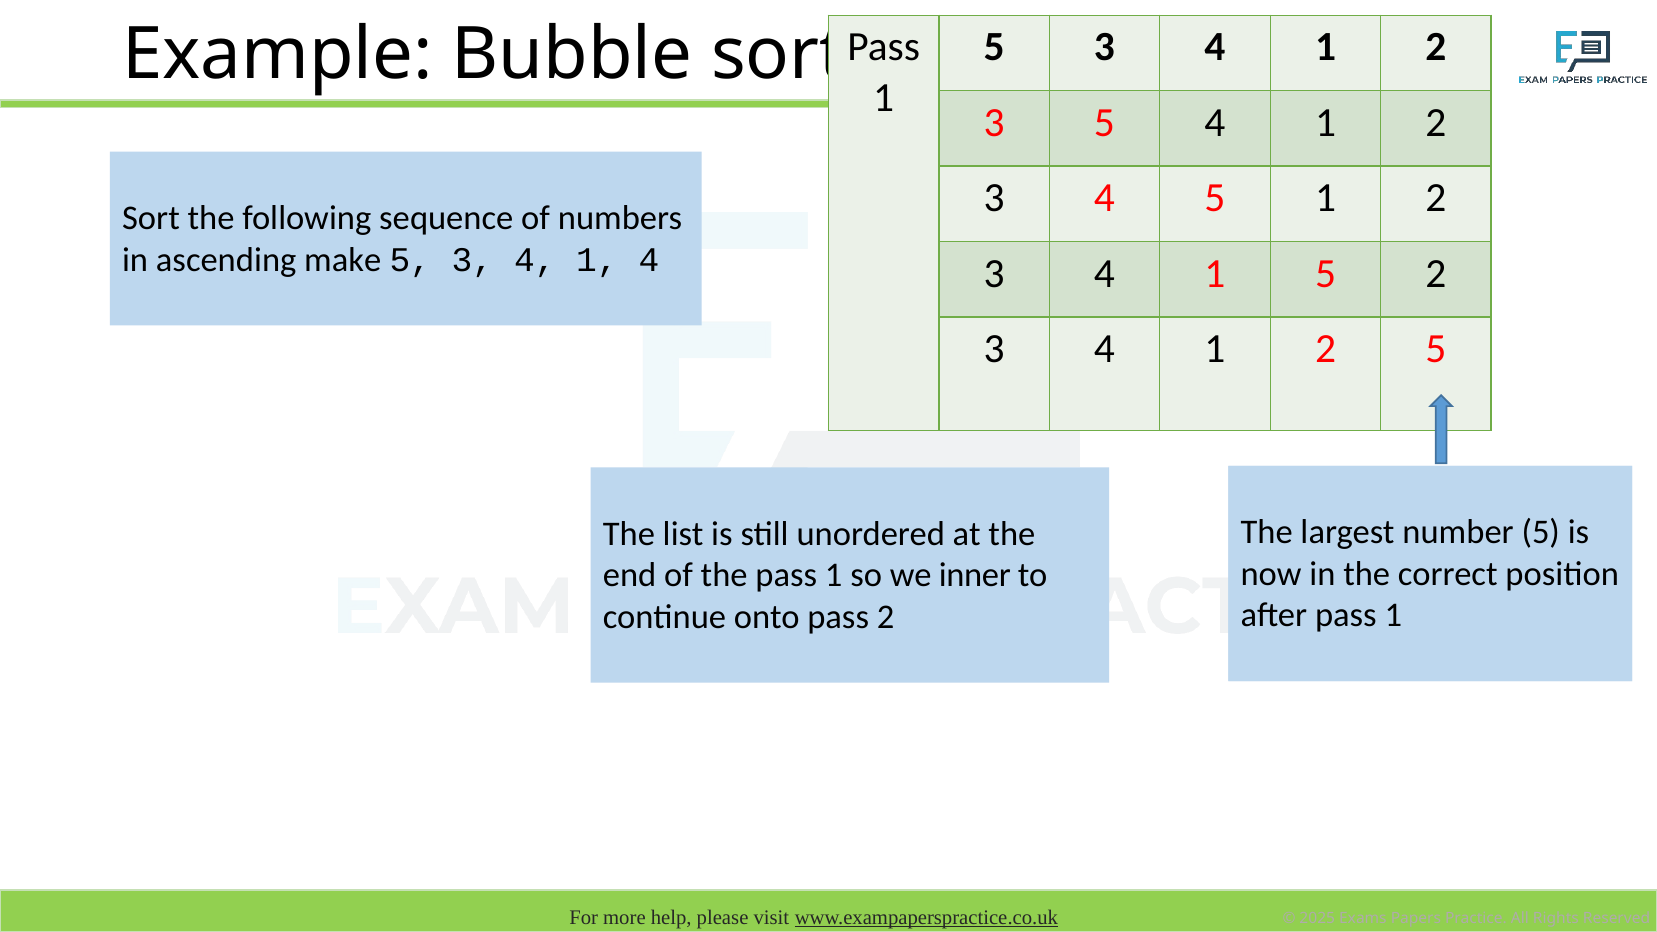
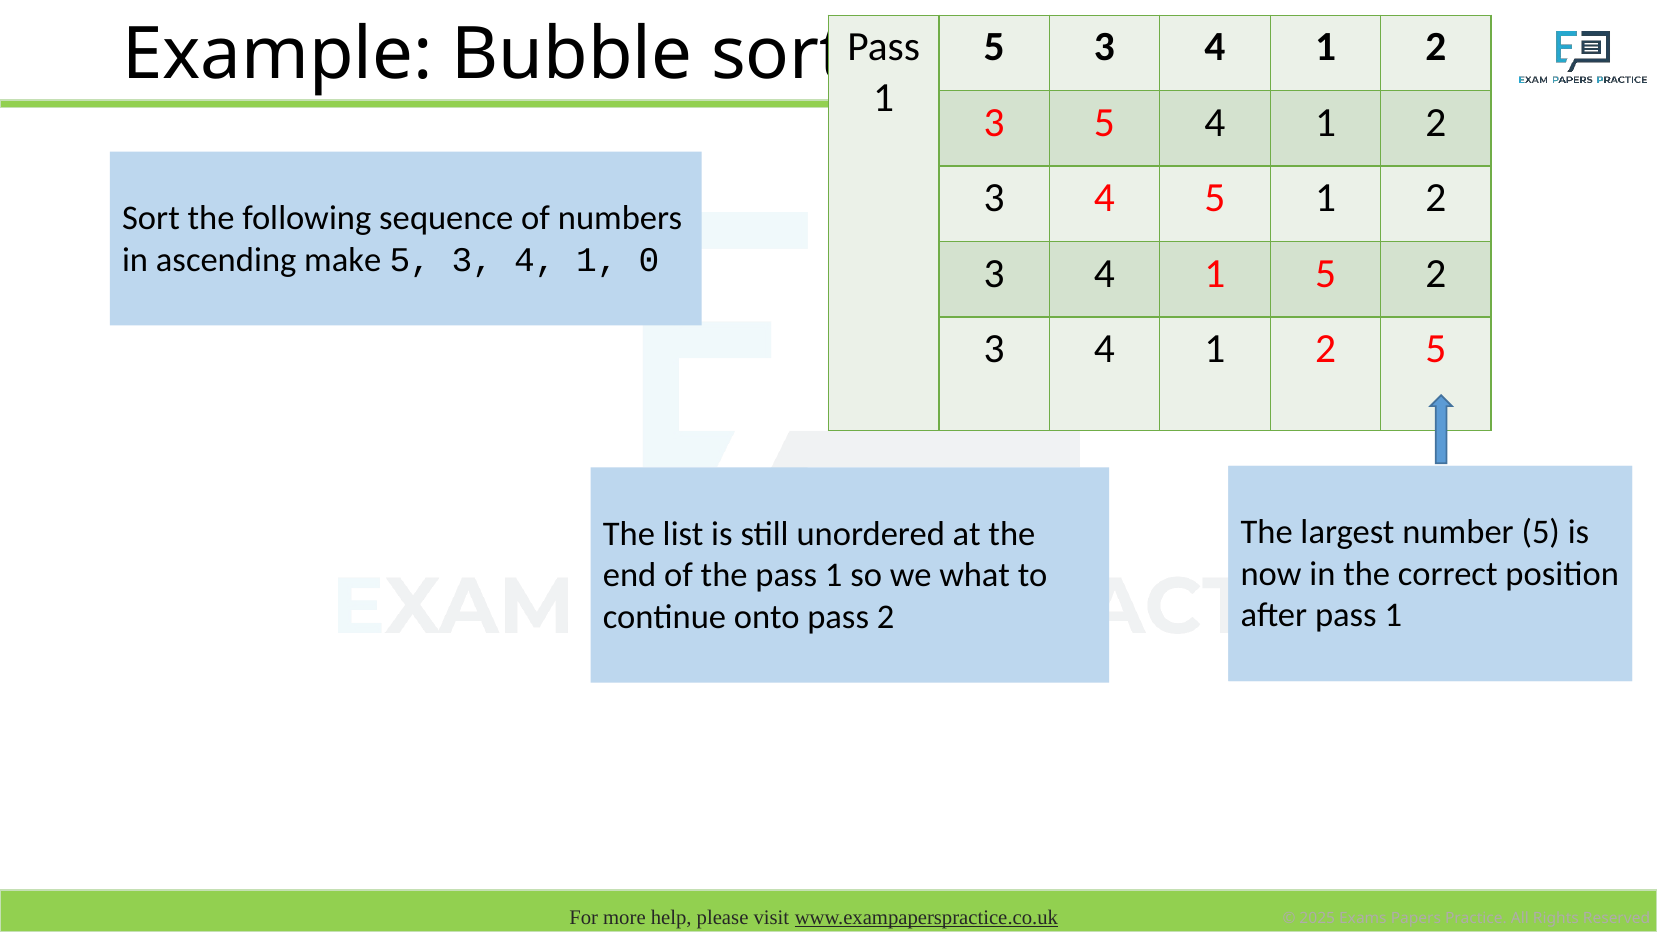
1 4: 4 -> 0 (649, 260)
inner: inner -> what (975, 575)
